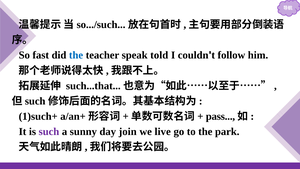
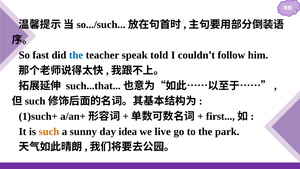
pass: pass -> first (220, 116)
such colour: purple -> orange (49, 131)
join: join -> idea (128, 131)
